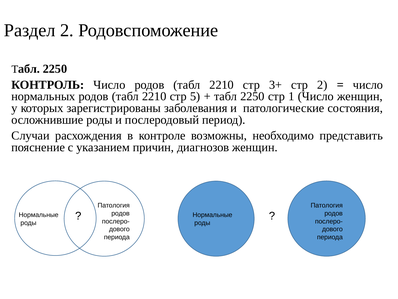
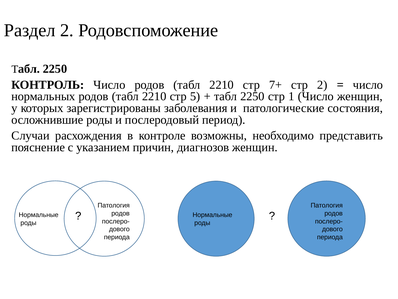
3+: 3+ -> 7+ (275, 85)
